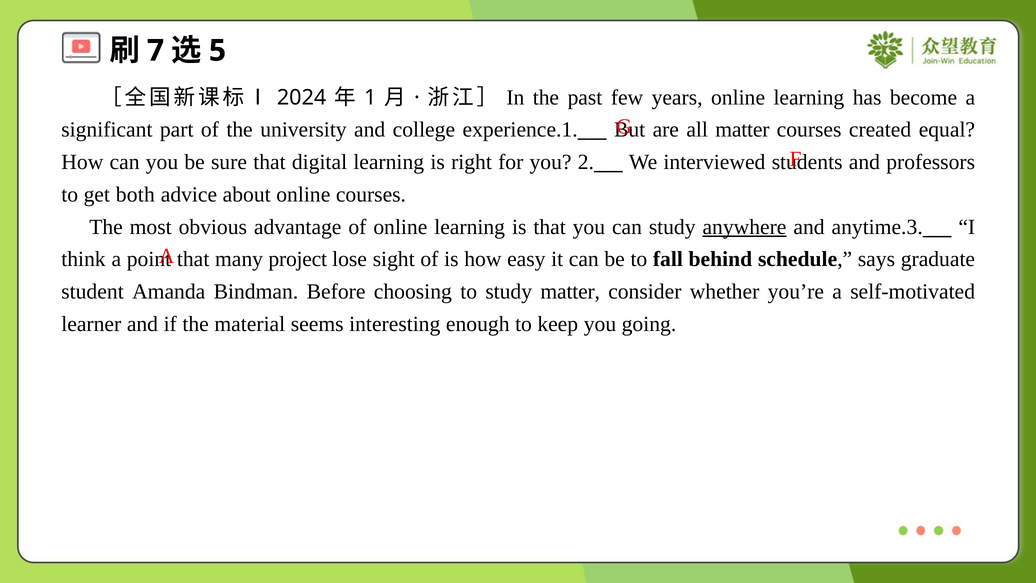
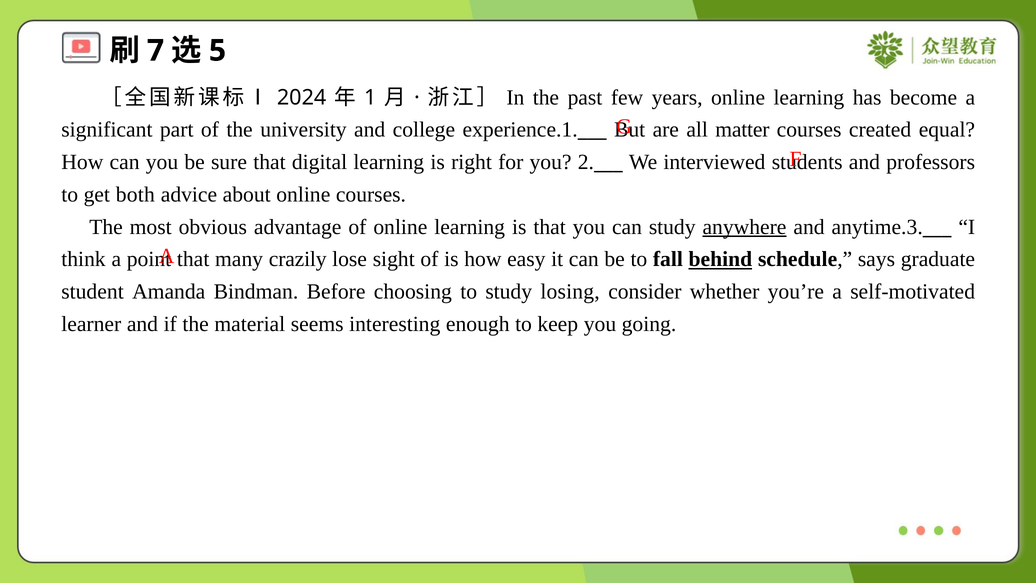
project: project -> crazily (298, 259)
behind underline: none -> present (720, 259)
study matter: matter -> losing (570, 292)
